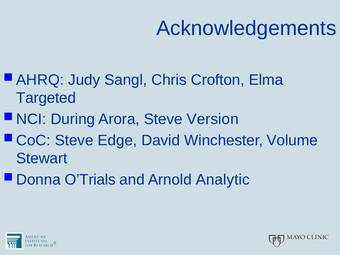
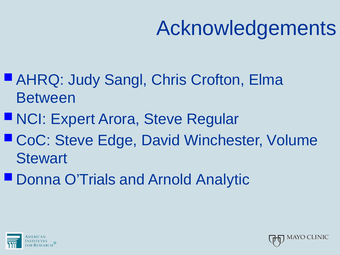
Targeted: Targeted -> Between (46, 98)
During: During -> Expert (73, 119)
Version: Version -> Regular (213, 119)
